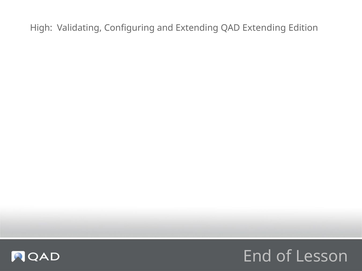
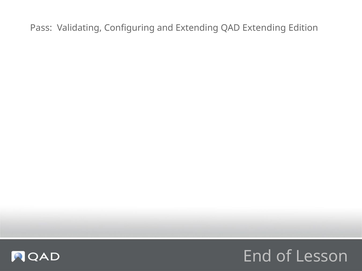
High: High -> Pass (41, 28)
